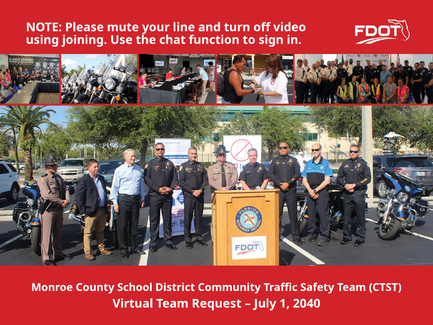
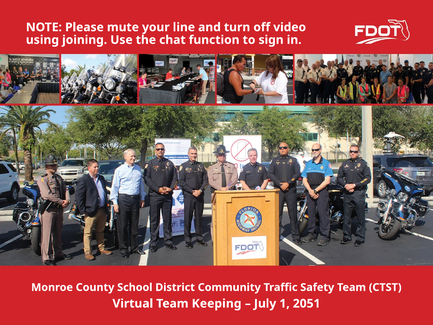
Request: Request -> Keeping (217, 303)
2040: 2040 -> 2051 (307, 303)
